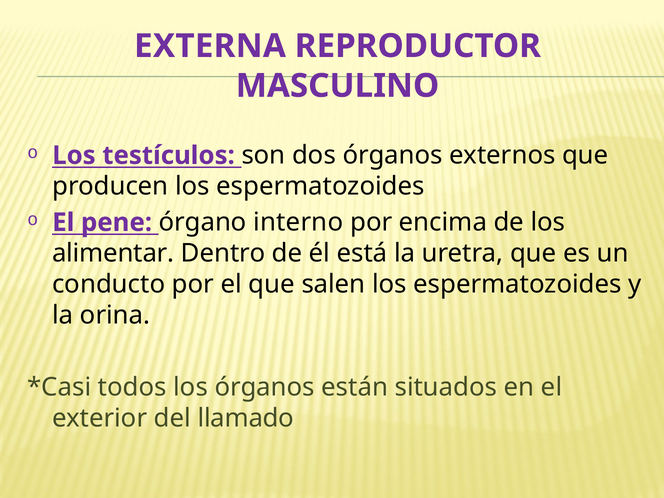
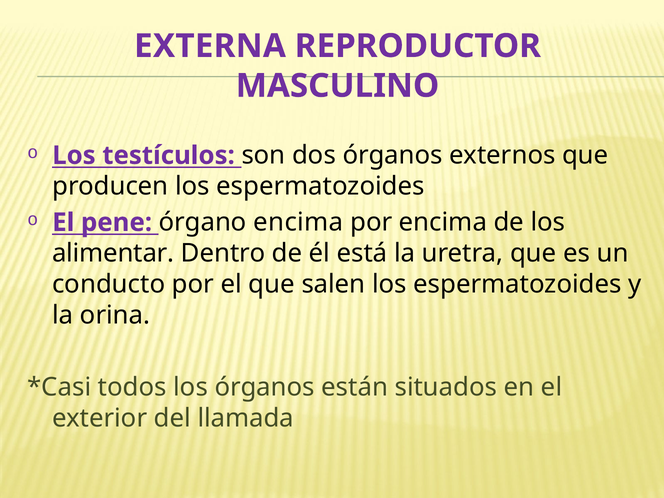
órgano interno: interno -> encima (298, 222)
llamado: llamado -> llamada (246, 418)
